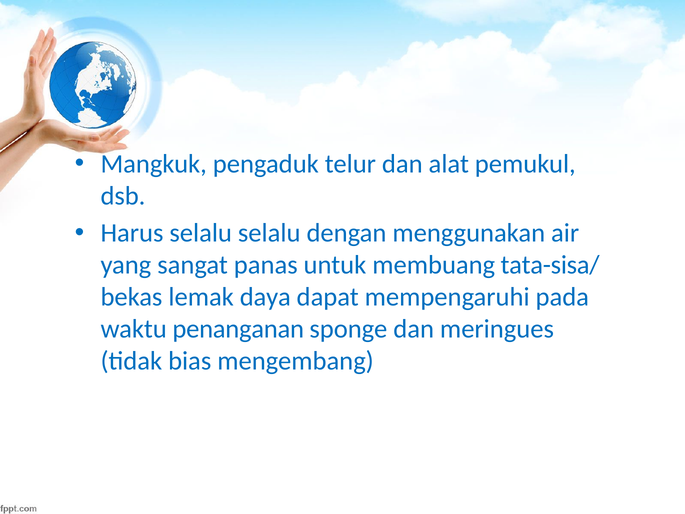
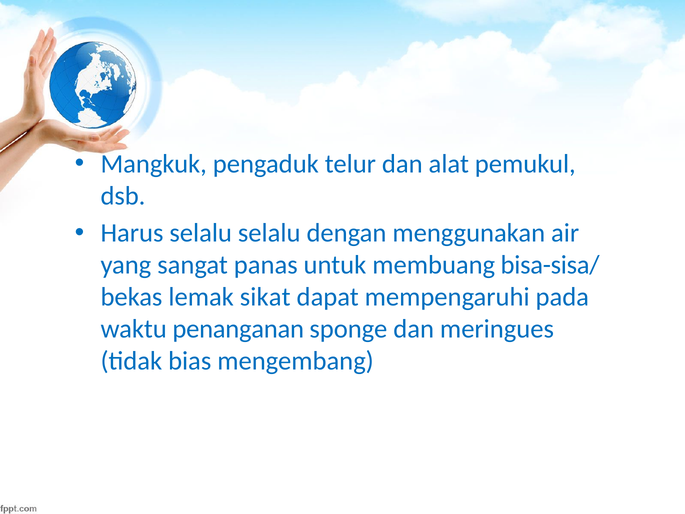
tata-sisa/: tata-sisa/ -> bisa-sisa/ (550, 265)
daya: daya -> sikat (265, 297)
